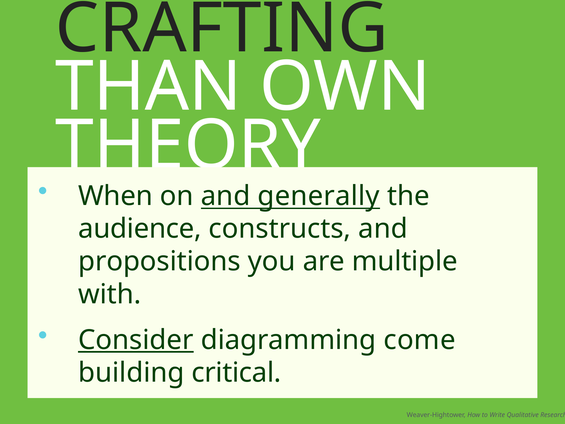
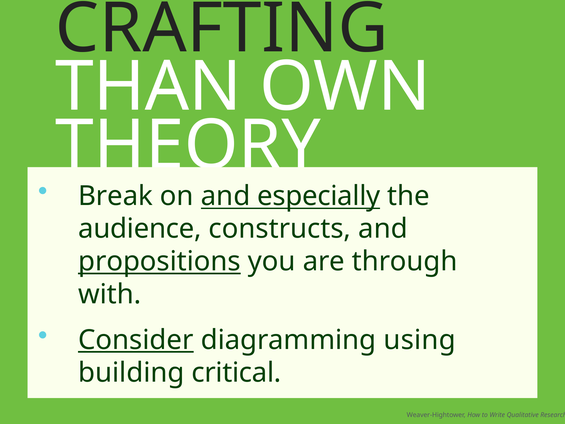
When: When -> Break (115, 196)
generally: generally -> especially (319, 196)
propositions underline: none -> present (159, 261)
multiple: multiple -> through (405, 261)
come: come -> using (420, 340)
